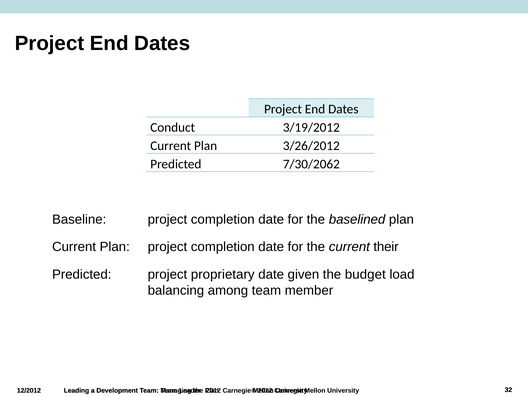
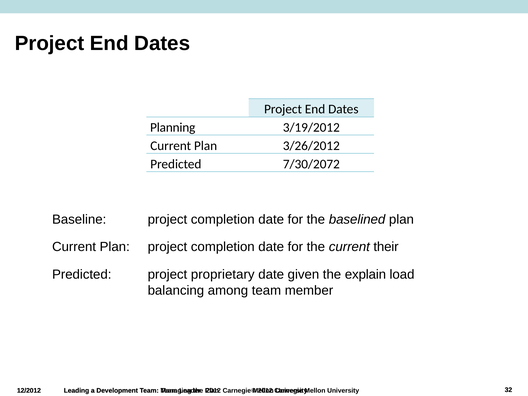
Conduct: Conduct -> Planning (173, 128)
7/30/2062: 7/30/2062 -> 7/30/2072 (311, 164)
budget: budget -> explain (365, 274)
